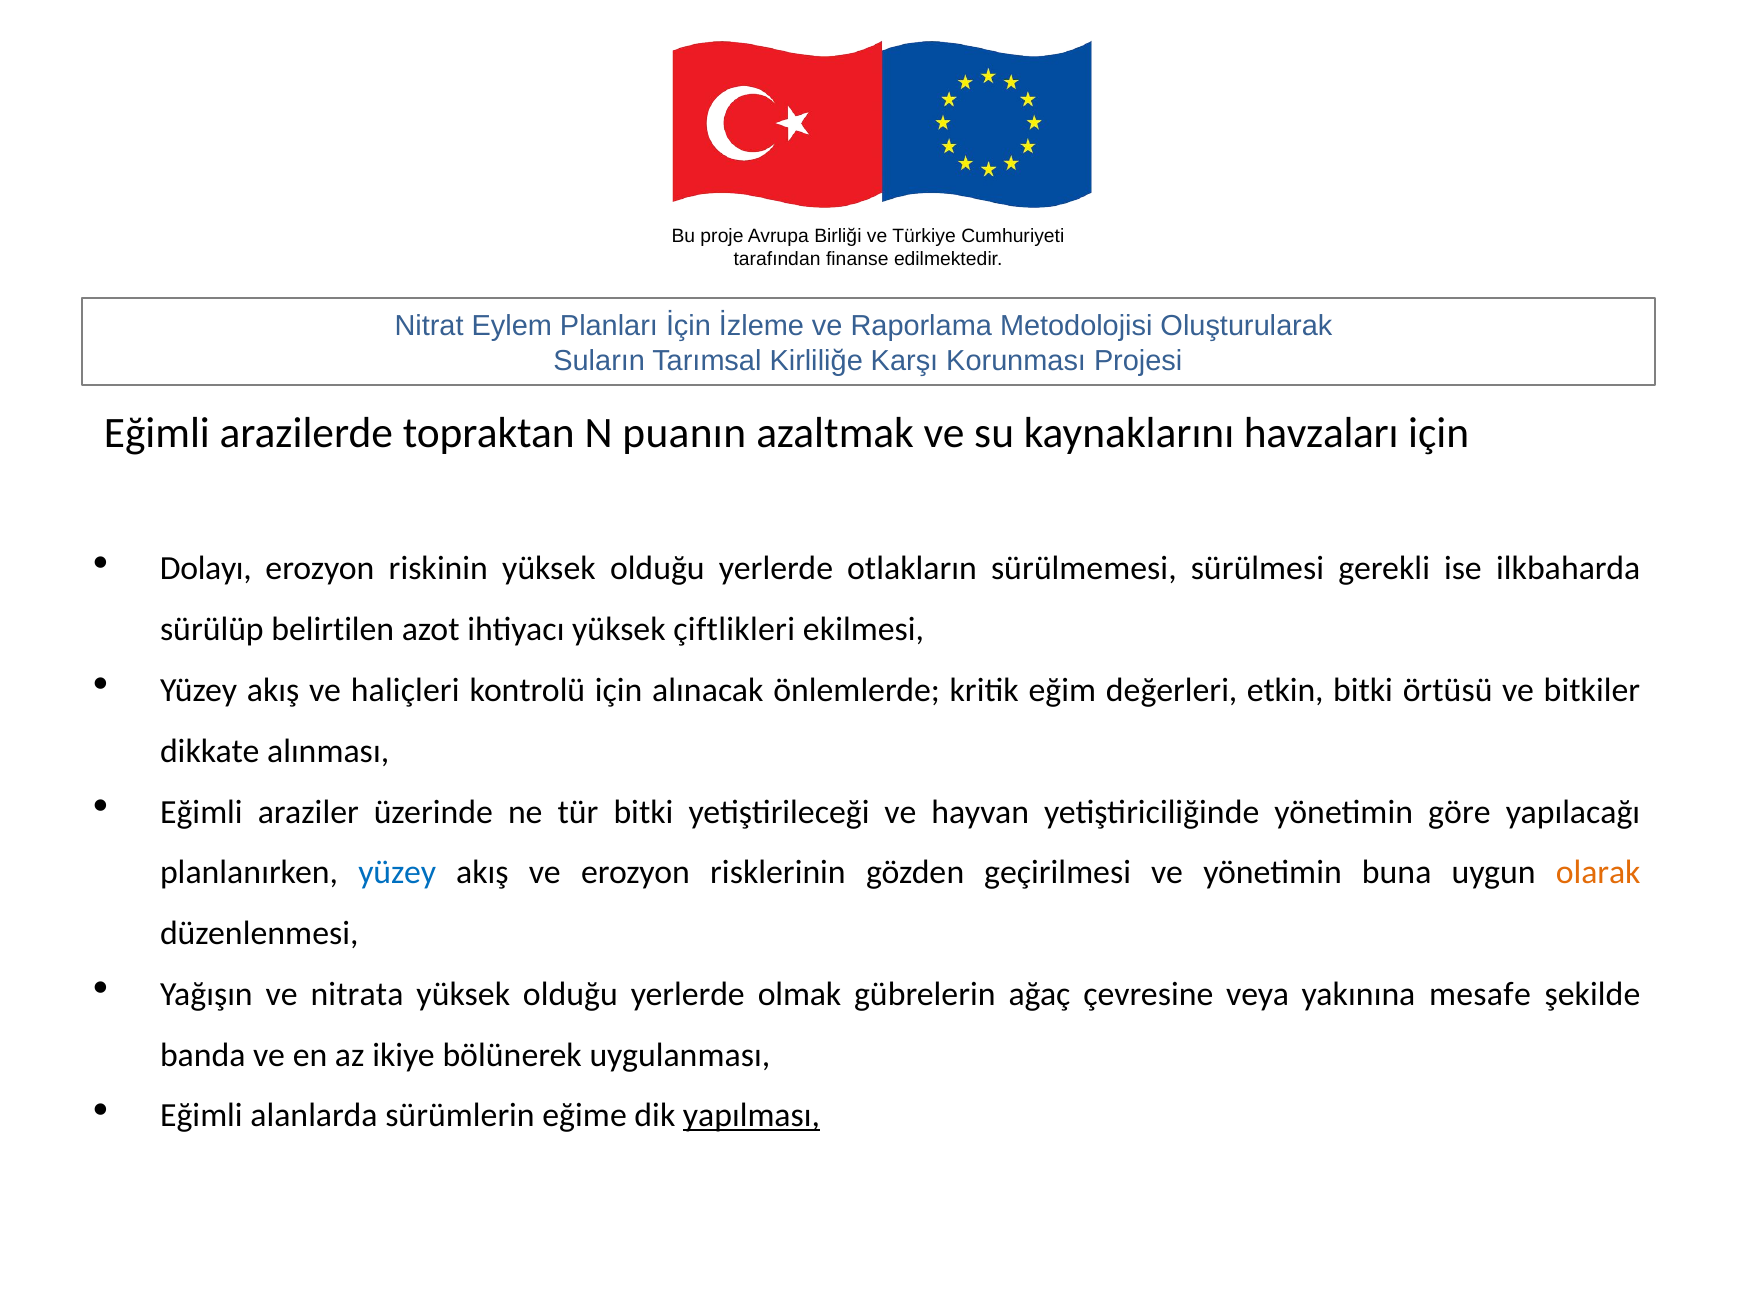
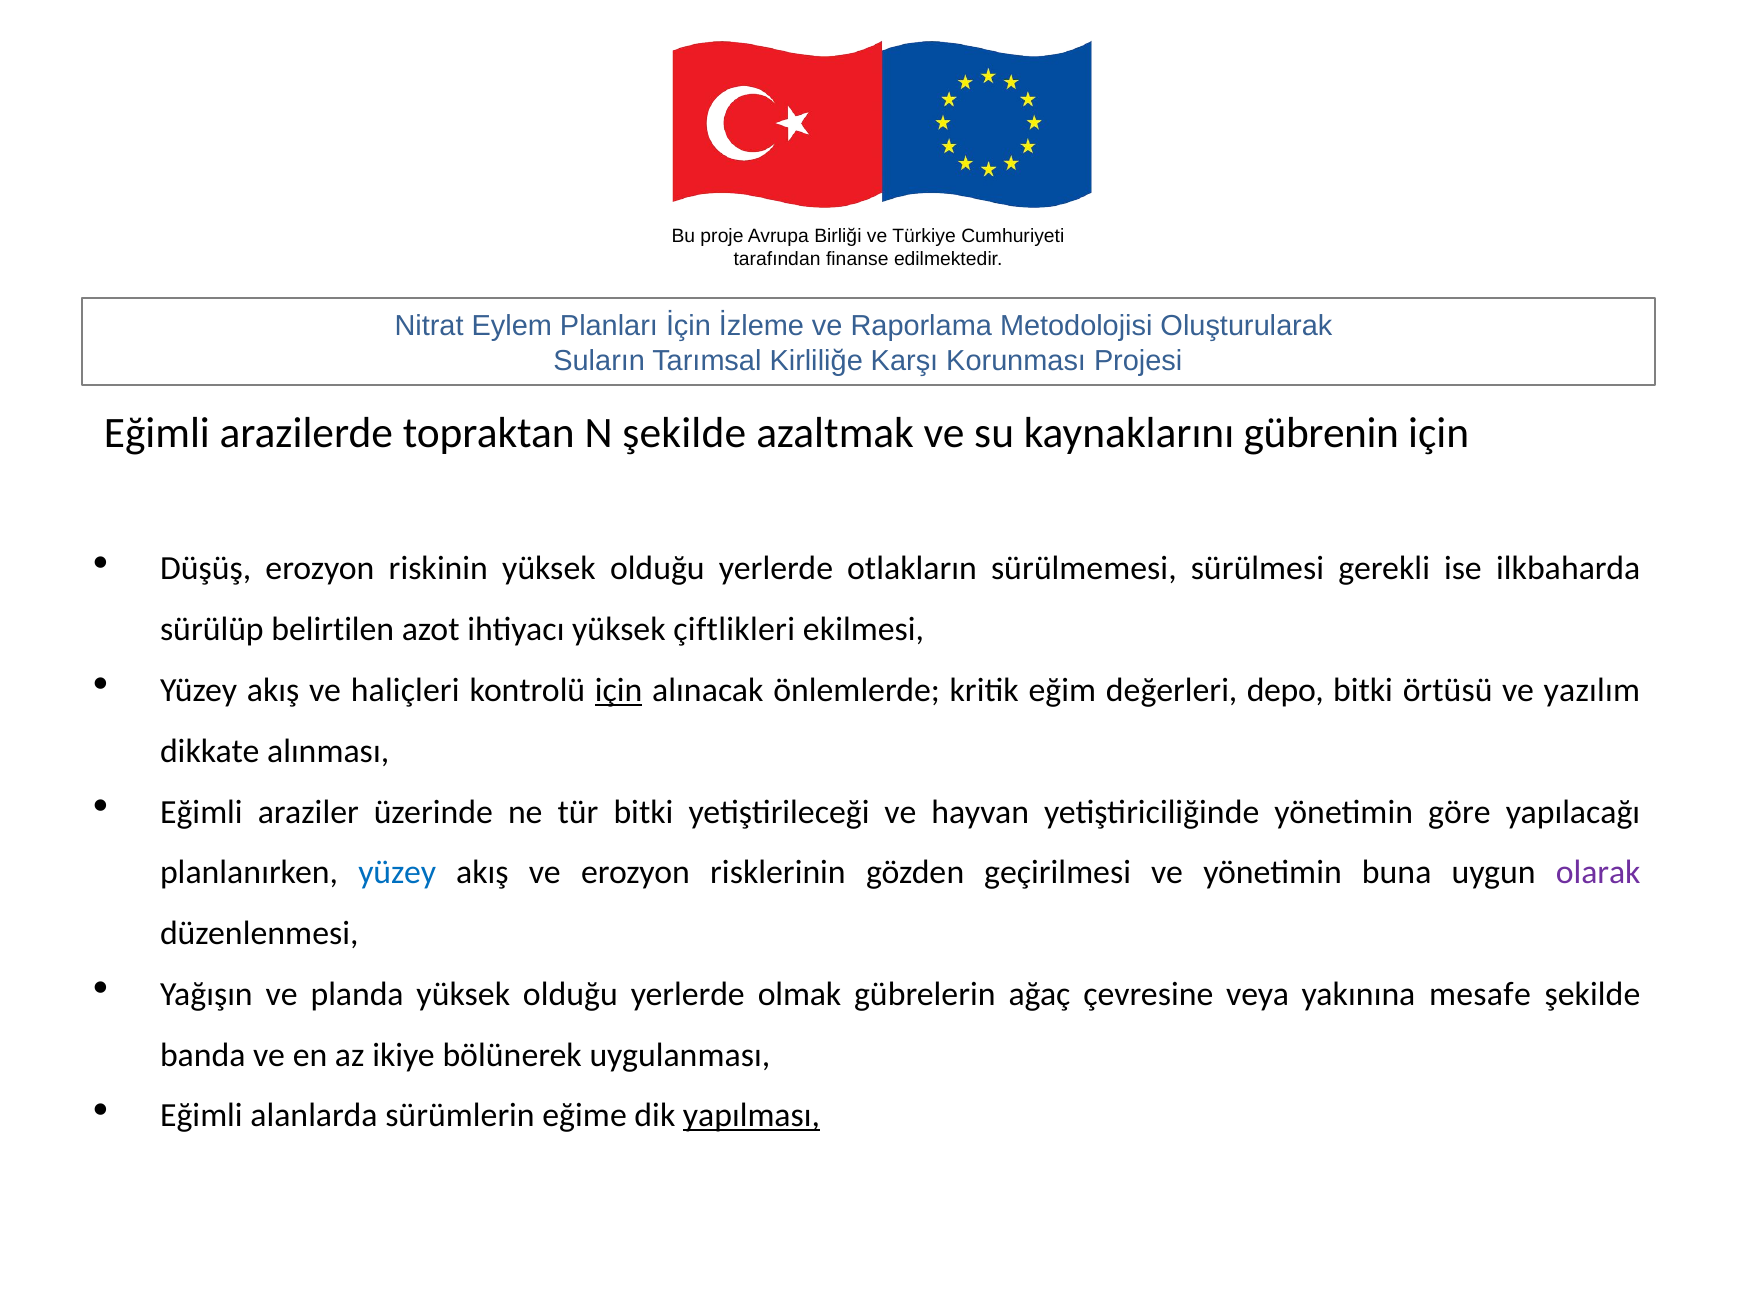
N puanın: puanın -> şekilde (684, 433)
havzaları: havzaları -> gübrenin (1321, 433)
Dolayı: Dolayı -> Düşüş (206, 569)
için underline: none -> present (619, 691)
etkin: etkin -> depo (1285, 691)
bitkiler: bitkiler -> yazılım (1592, 691)
olarak colour: orange -> purple (1598, 873)
nitrata: nitrata -> planda (357, 995)
